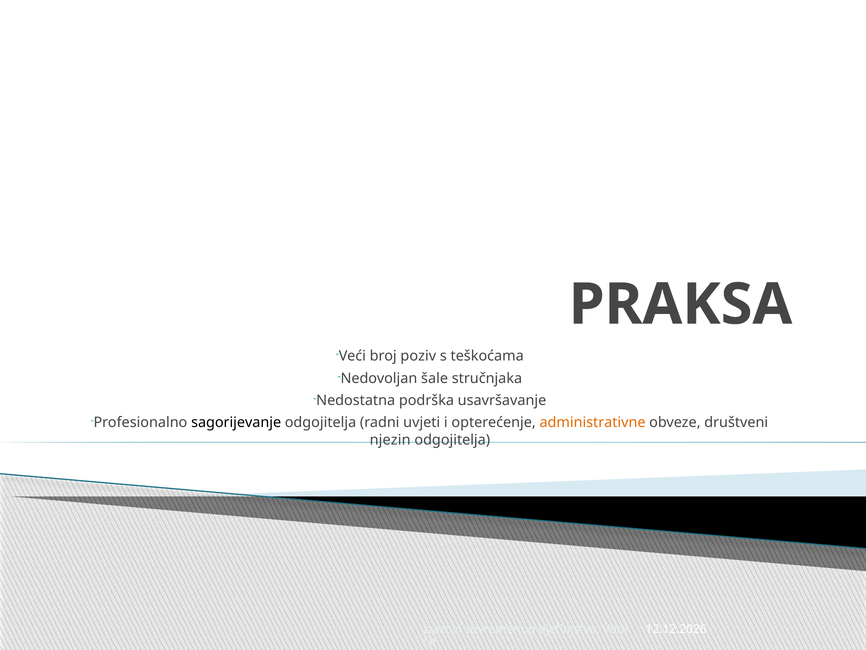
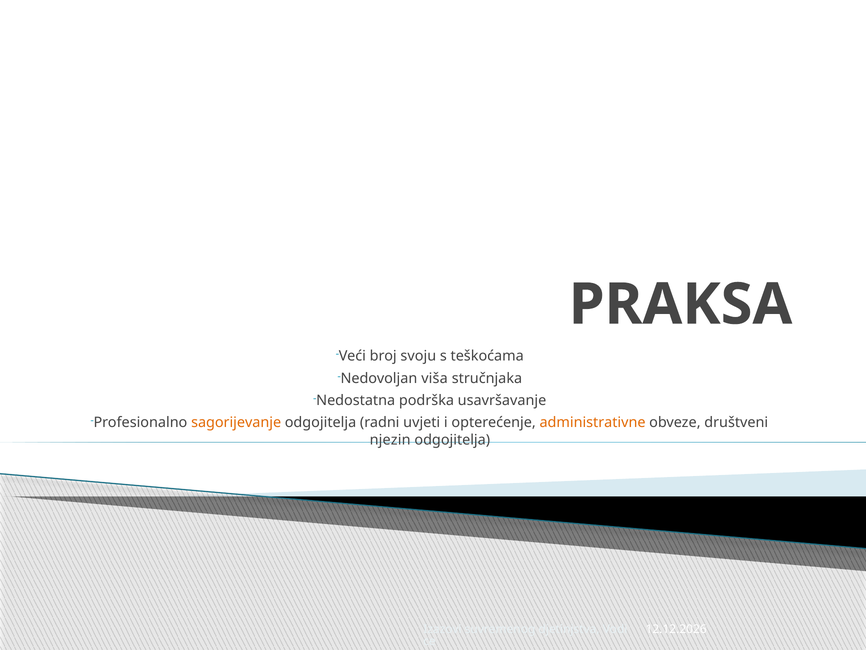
poziv: poziv -> svoju (418, 356)
šale: šale -> viša (434, 378)
sagorijevanje colour: black -> orange (236, 422)
